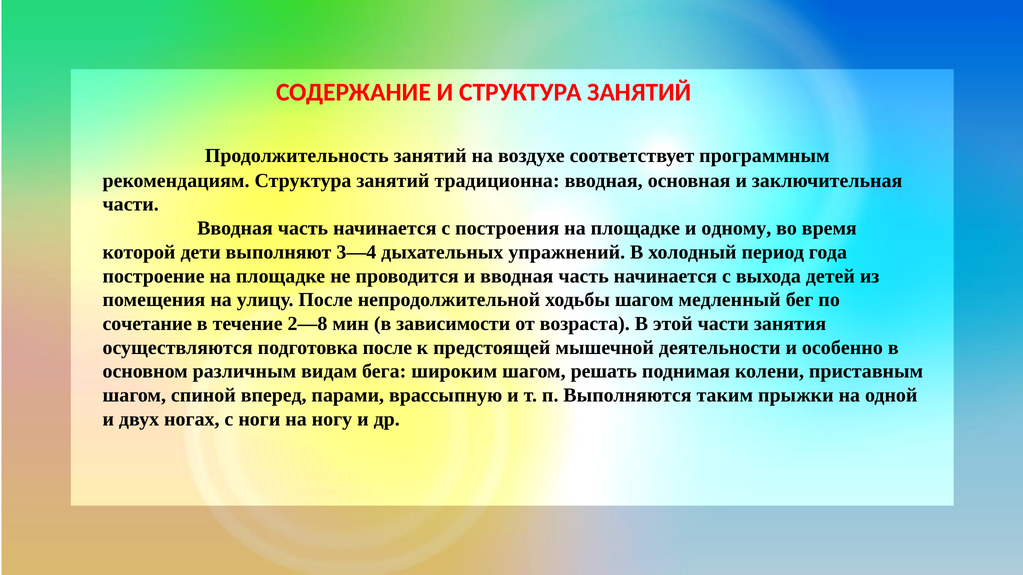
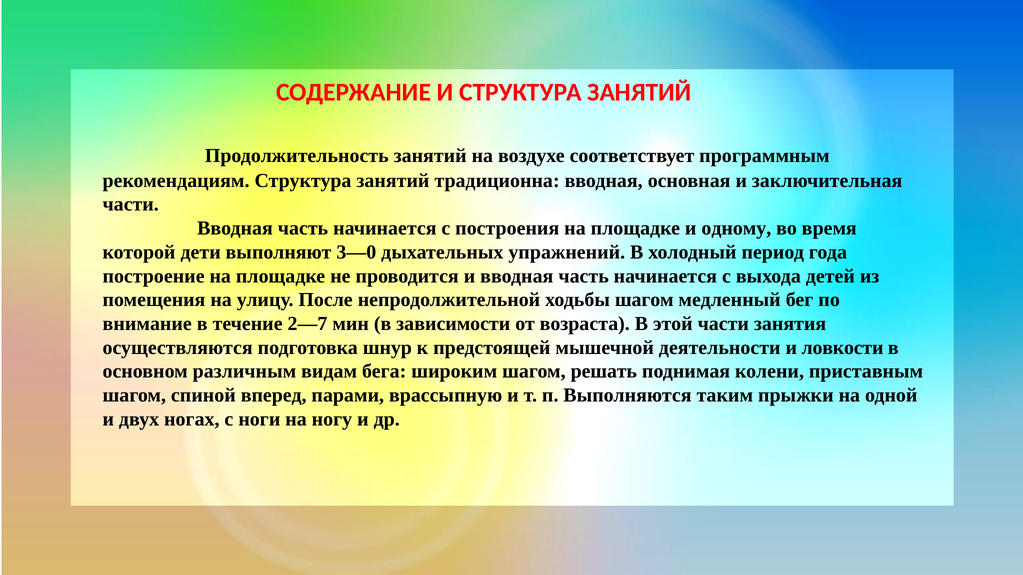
3—4: 3—4 -> 3—0 (356, 252)
сочетание: сочетание -> внимание (147, 324)
2—8: 2—8 -> 2—7 (308, 324)
подготовка после: после -> шнур (387, 348)
особенно: особенно -> ловкости (843, 348)
